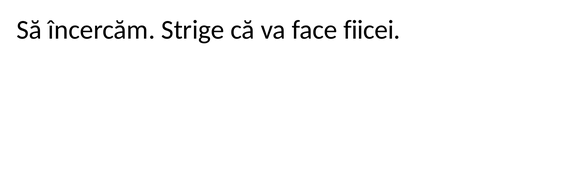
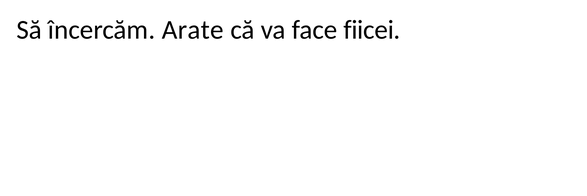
Strige: Strige -> Arate (193, 30)
